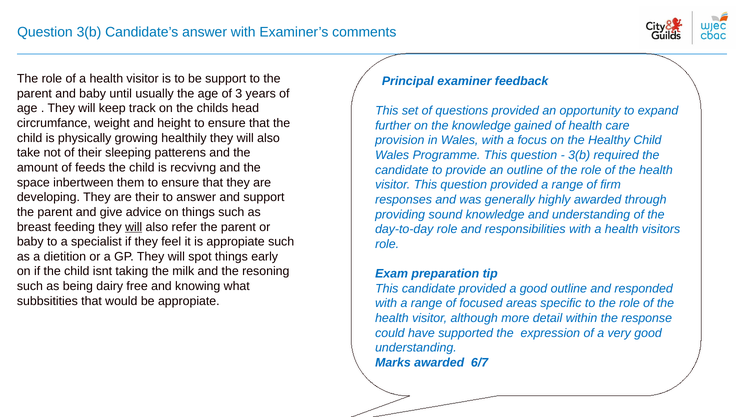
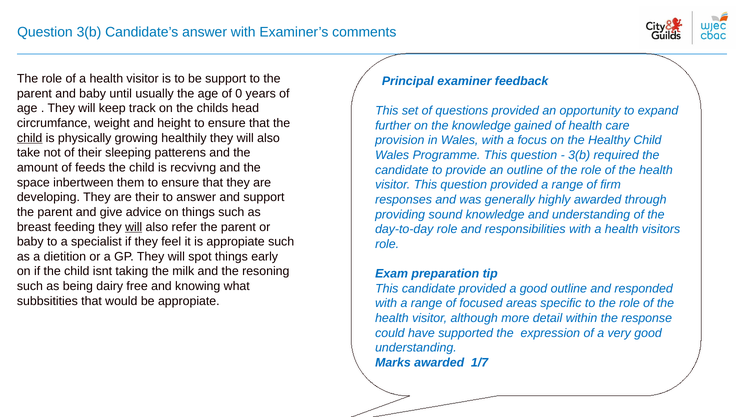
3: 3 -> 0 (239, 94)
child underline: none -> present (30, 138)
6/7: 6/7 -> 1/7 (480, 363)
